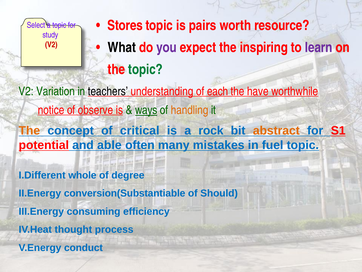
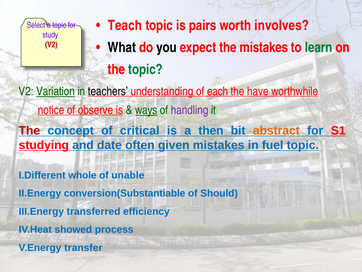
Stores: Stores -> Teach (125, 25)
resource: resource -> involves (282, 25)
you colour: purple -> black (167, 47)
the inspiring: inspiring -> mistakes (264, 47)
learn colour: purple -> green (319, 47)
Variation underline: none -> present (56, 91)
handling colour: orange -> purple (190, 110)
The colour: orange -> red (29, 130)
rock: rock -> then (211, 130)
potential: potential -> studying (44, 145)
able: able -> date (109, 145)
many: many -> given (174, 145)
degree: degree -> unable (128, 175)
consuming: consuming -> transferred (94, 211)
thought: thought -> showed (73, 229)
conduct: conduct -> transfer (83, 247)
